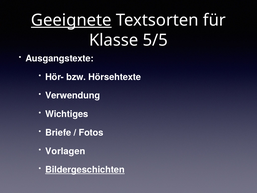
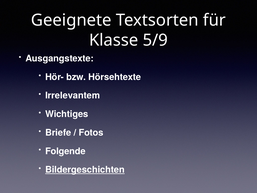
Geeignete underline: present -> none (71, 20)
5/5: 5/5 -> 5/9 (155, 40)
Verwendung: Verwendung -> Irrelevantem (73, 95)
Vorlagen: Vorlagen -> Folgende (65, 151)
